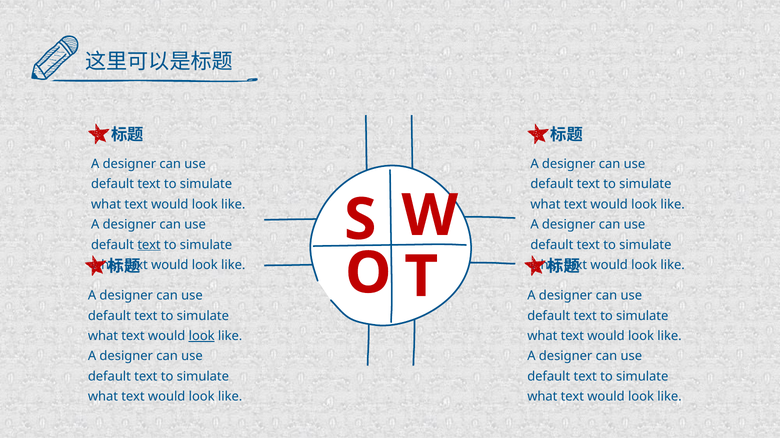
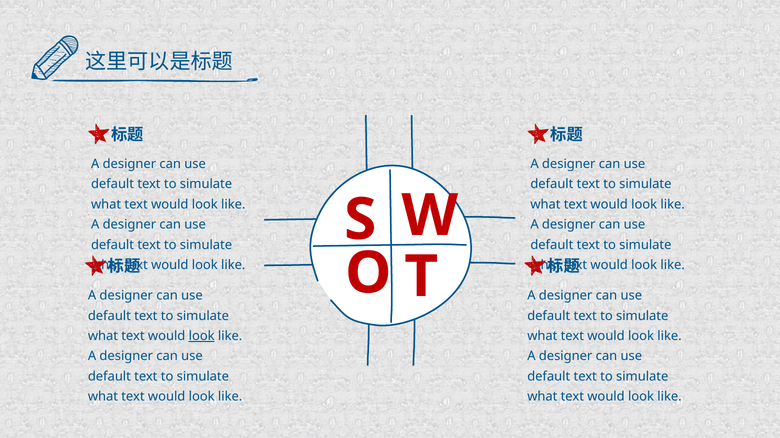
text underline: present -> none (149, 245)
